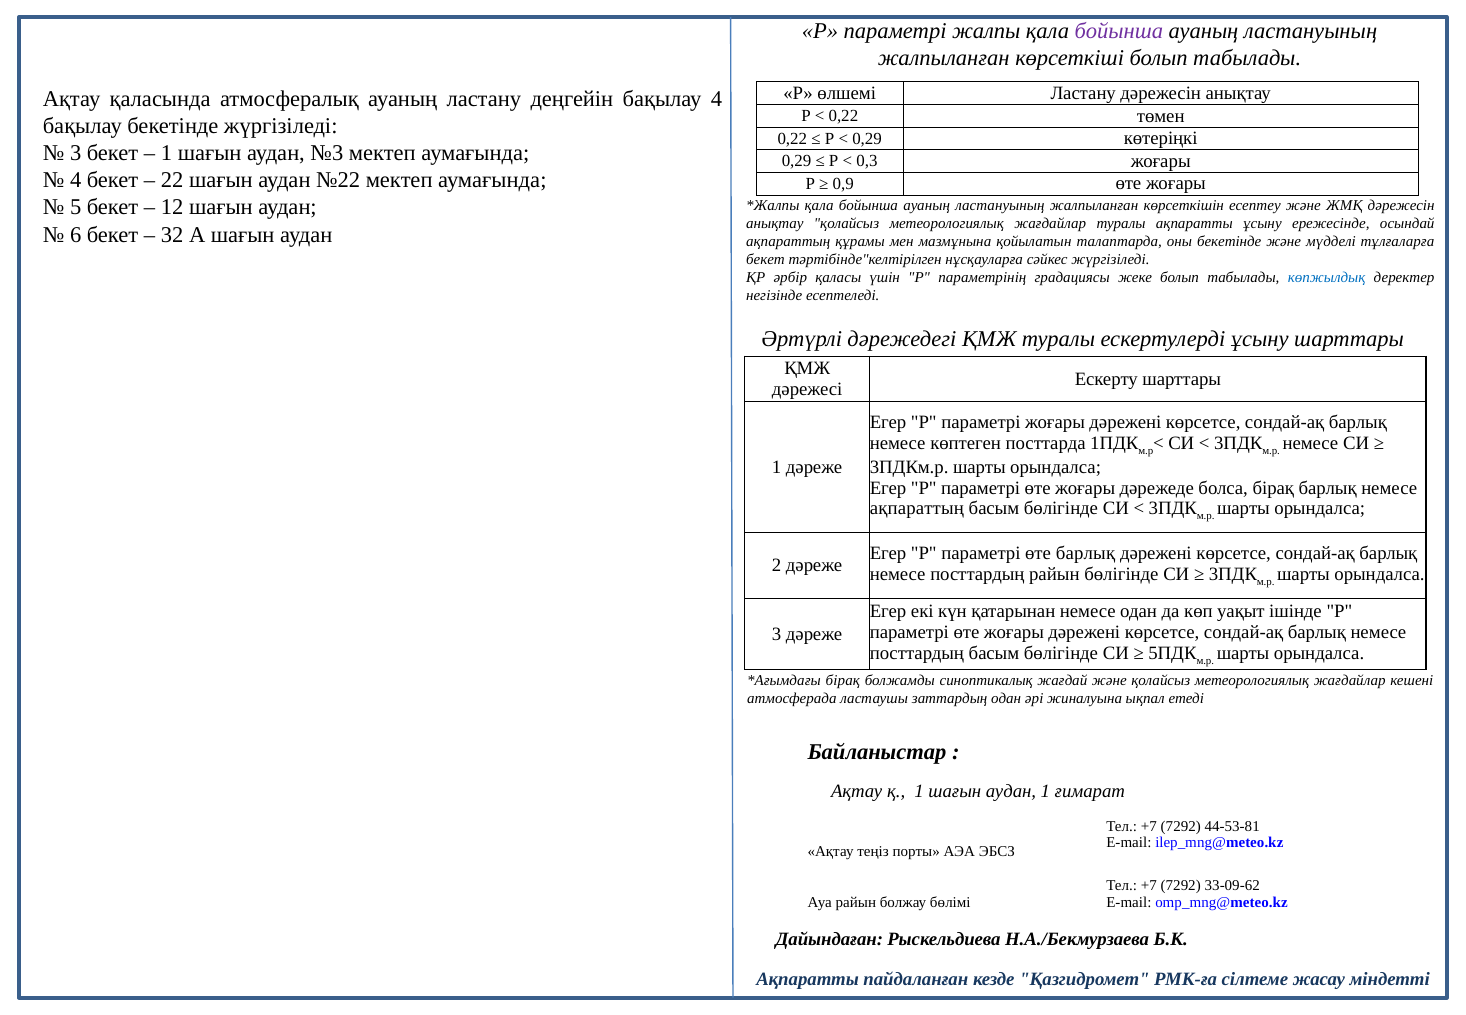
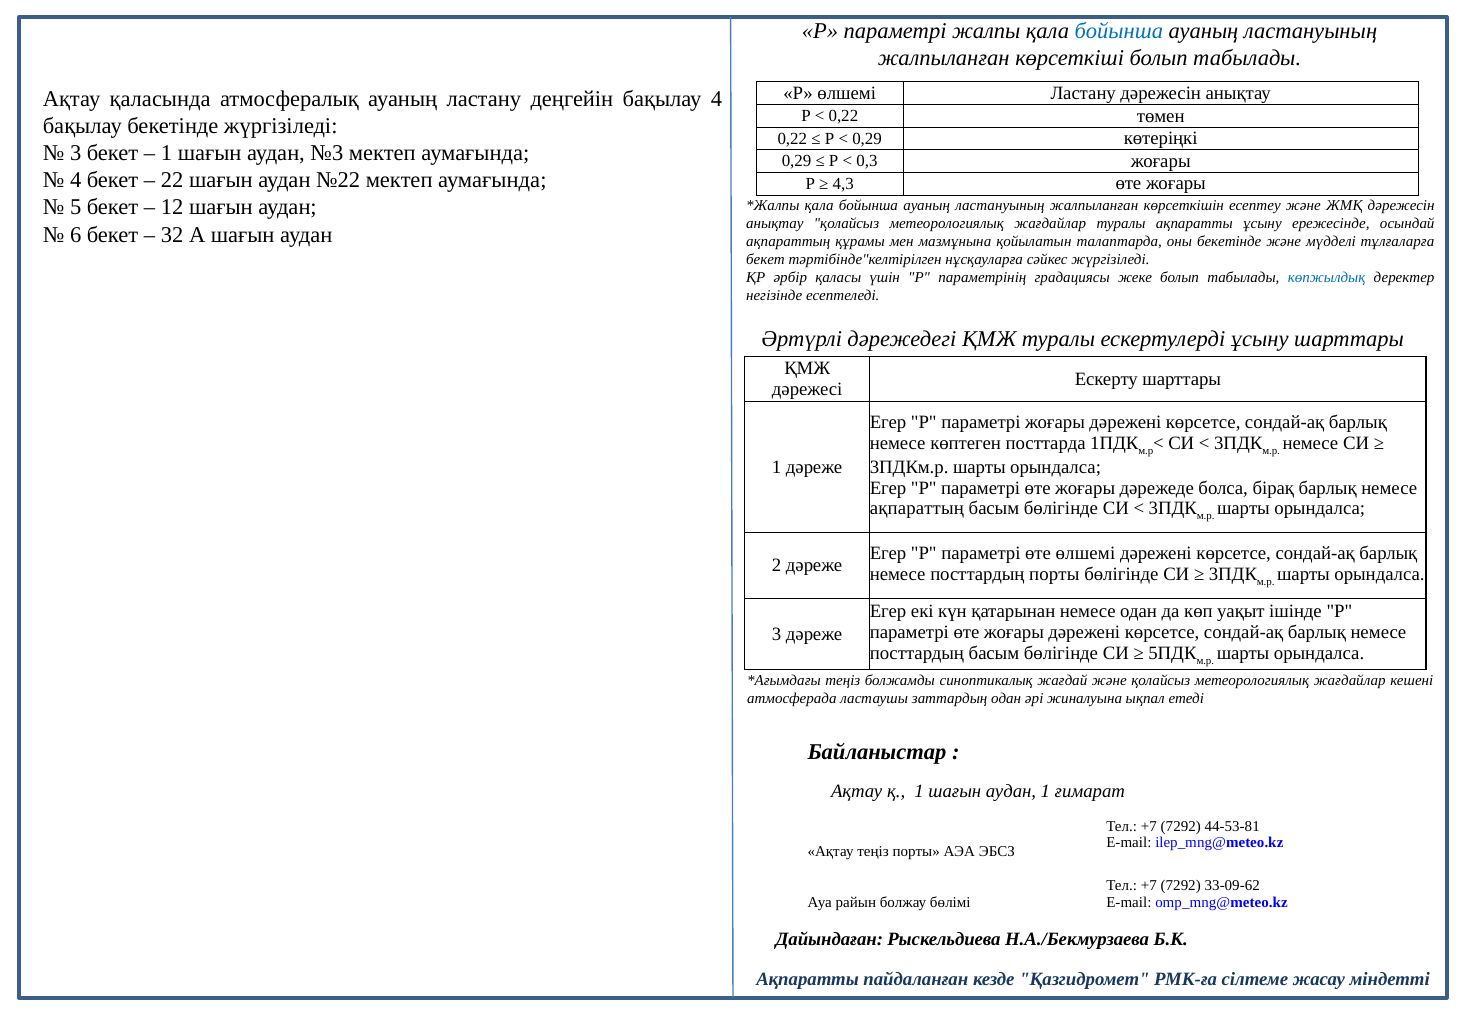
бойынша colour: purple -> blue (1119, 31)
0,9: 0,9 -> 4,3 (843, 184)
өте барлық: барлық -> өлшемі (1085, 554)
посттардың райын: райын -> порты (1054, 574)
бірақ: бірақ -> теңіз (843, 680)
